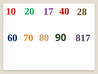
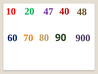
17: 17 -> 47 (48, 11)
28: 28 -> 48 (82, 12)
817: 817 -> 900 (83, 38)
